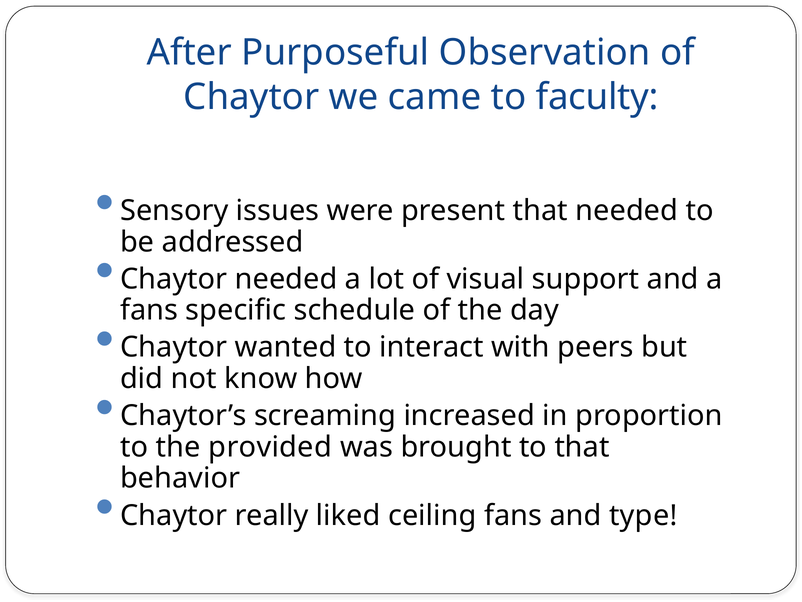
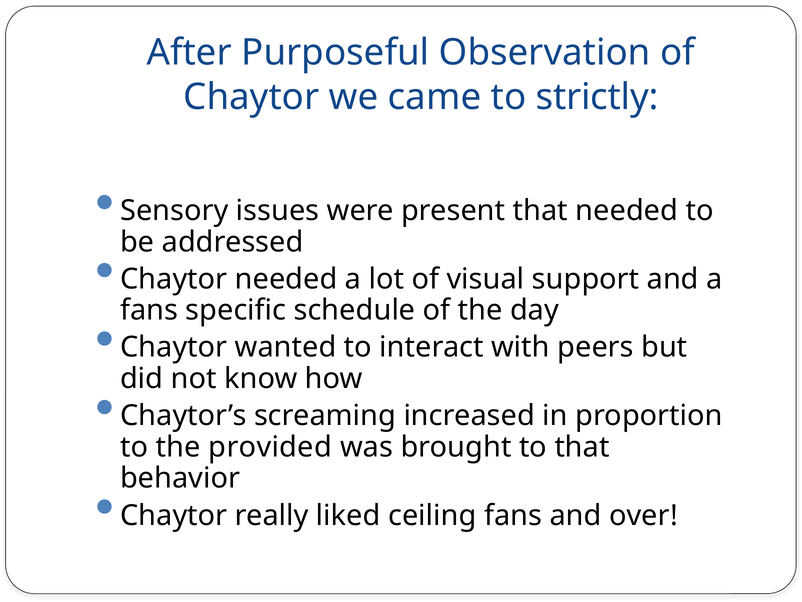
faculty: faculty -> strictly (597, 97)
type: type -> over (643, 515)
